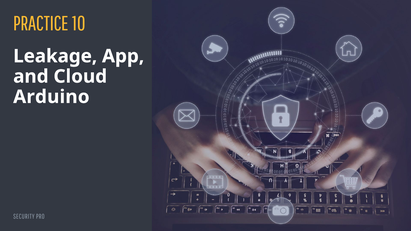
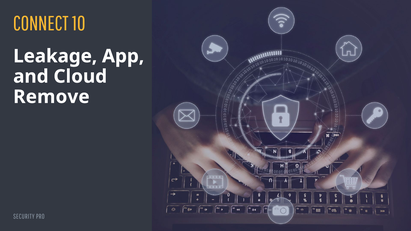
PRACTICE: PRACTICE -> CONNECT (41, 24)
Arduino: Arduino -> Remove (51, 97)
